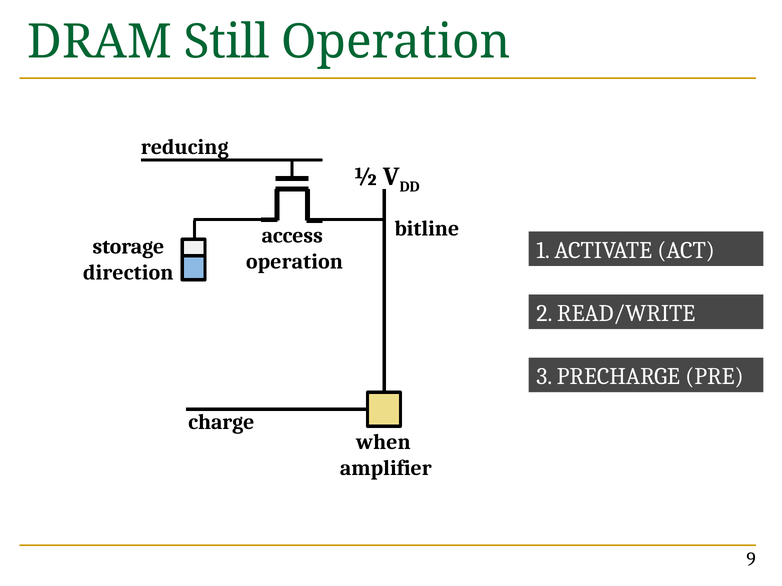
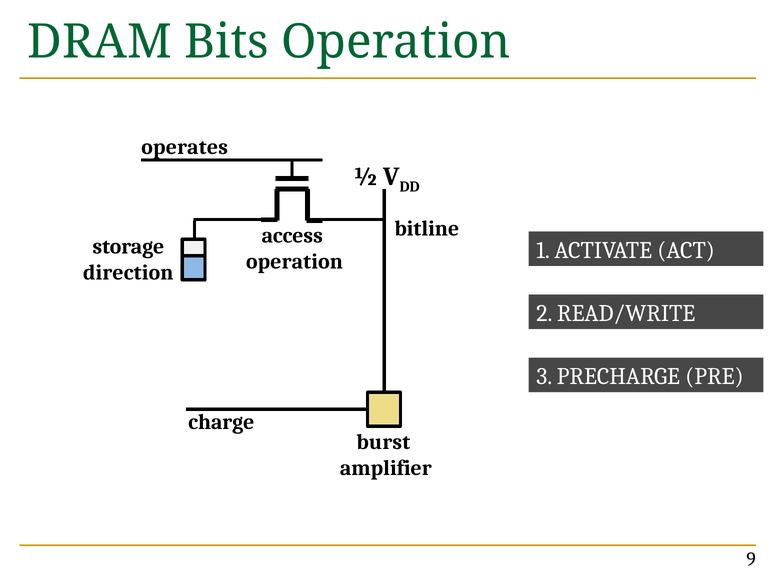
Still: Still -> Bits (227, 42)
reducing: reducing -> operates (185, 147)
when: when -> burst (383, 442)
